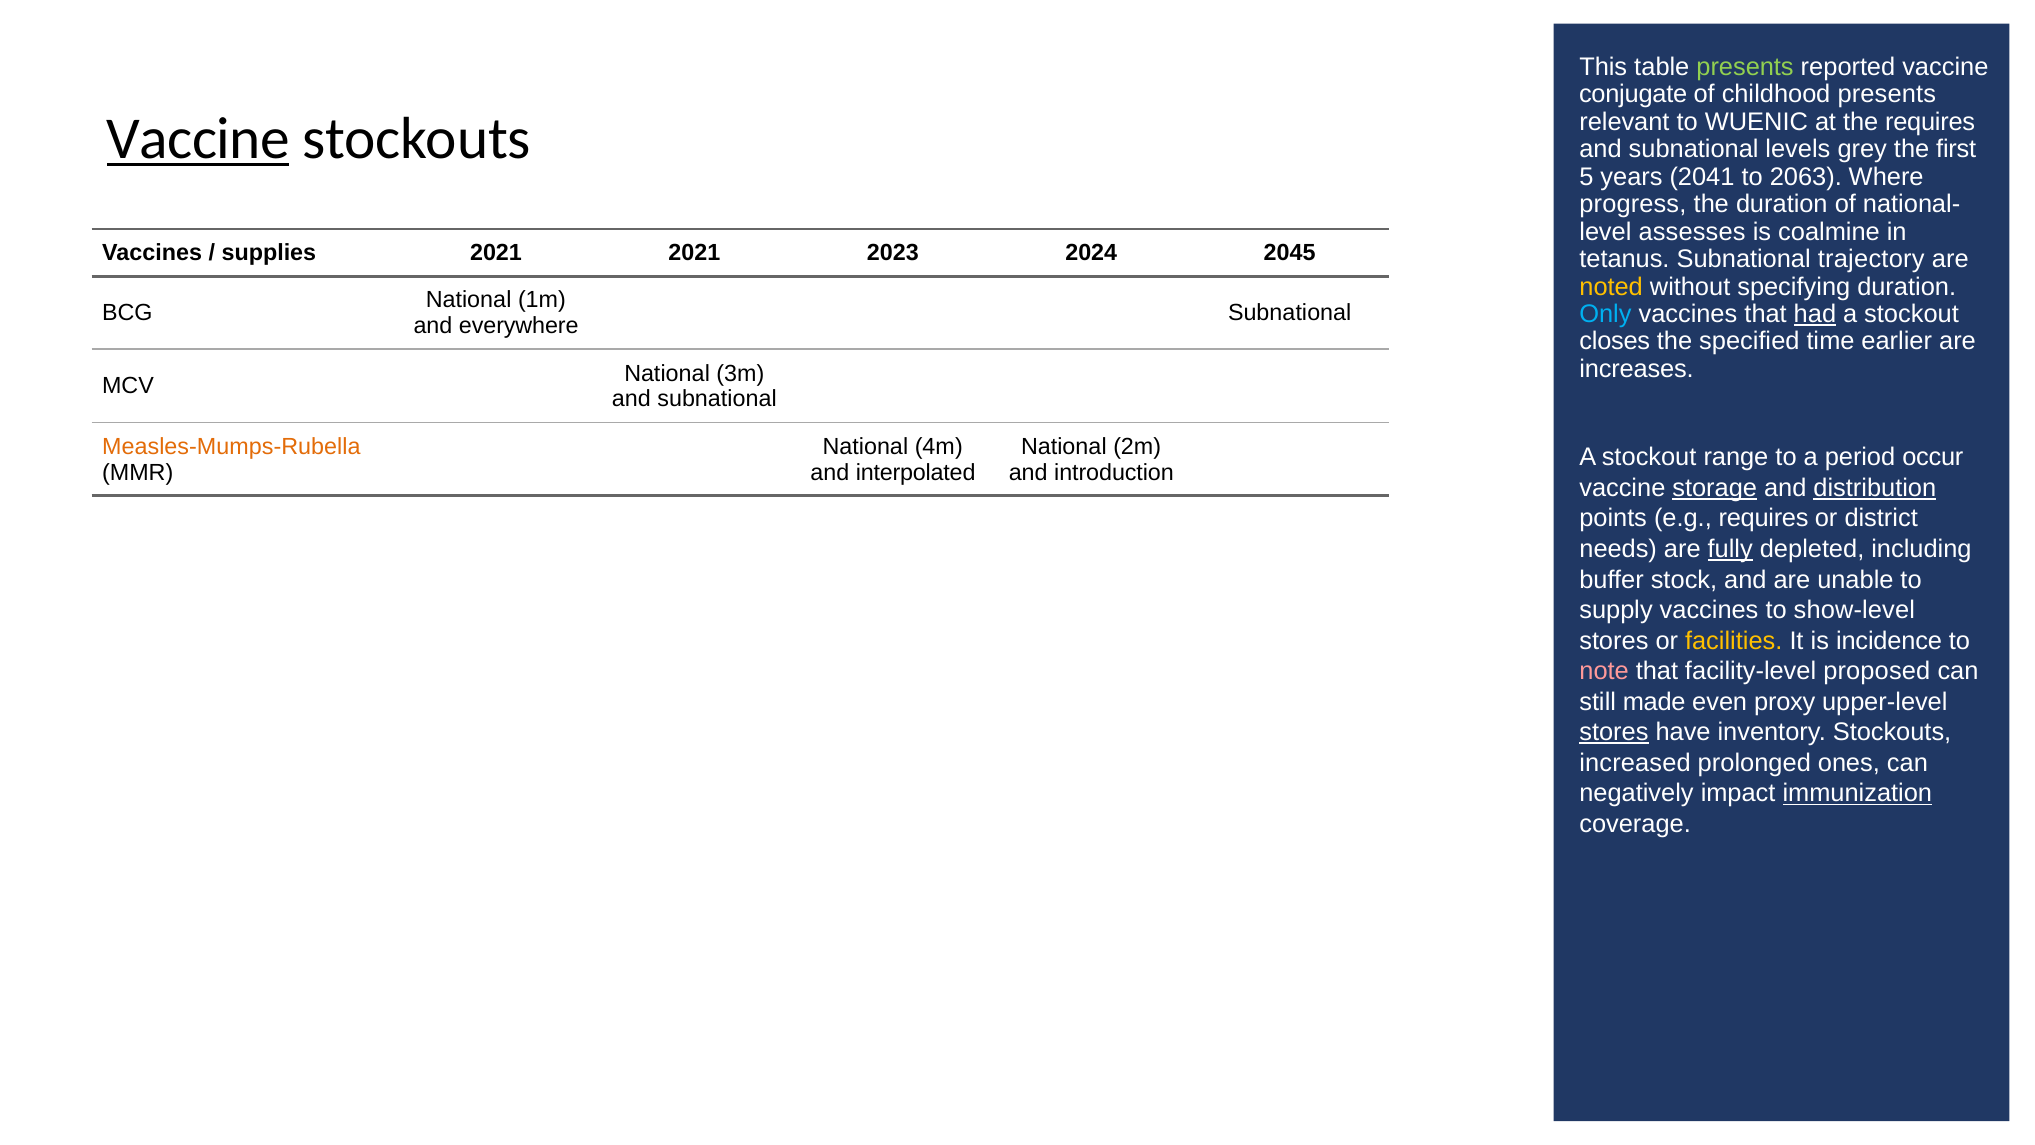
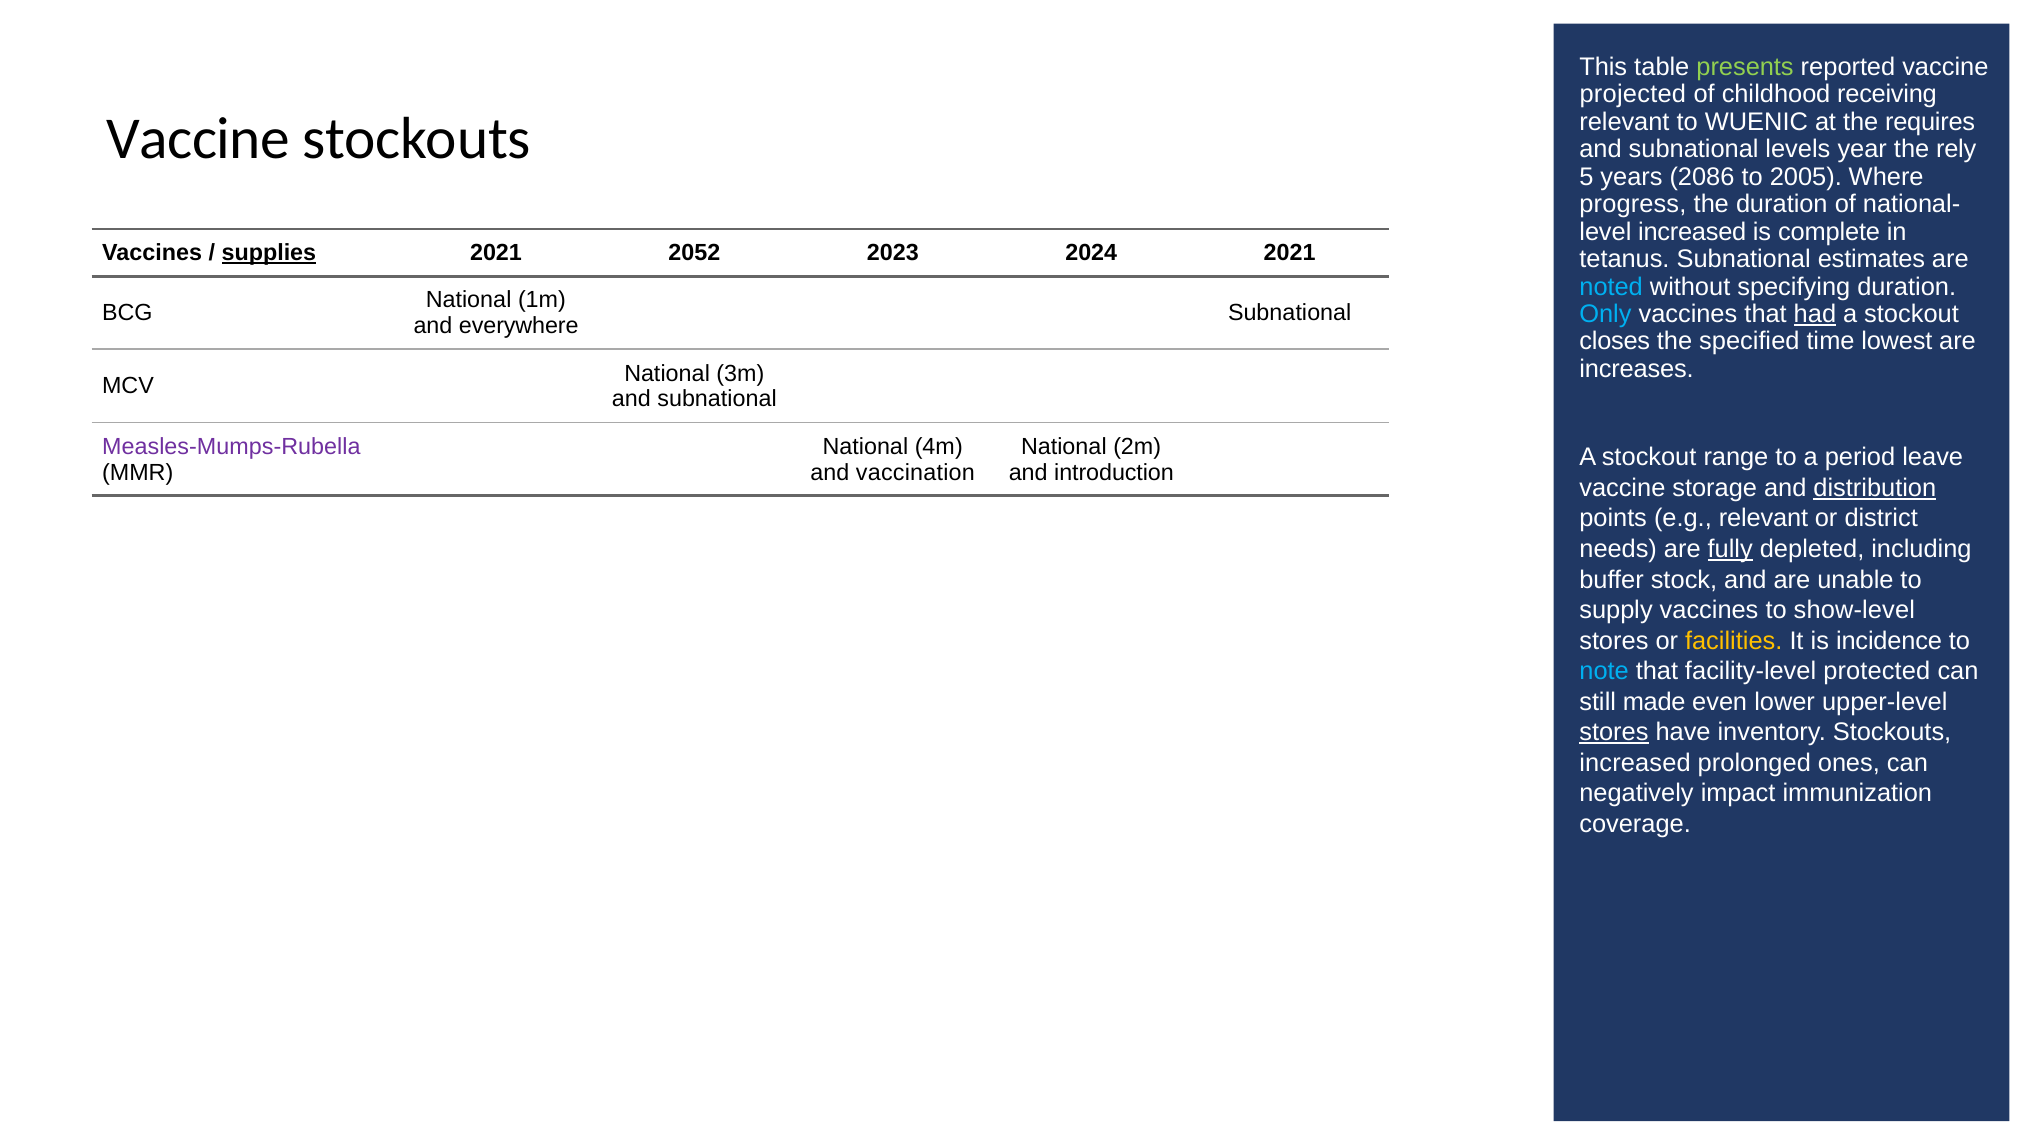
conjugate: conjugate -> projected (1633, 94)
childhood presents: presents -> receiving (1887, 94)
Vaccine underline: present -> none (198, 139)
grey: grey -> year (1862, 149)
first: first -> rely (1956, 149)
2041: 2041 -> 2086 (1702, 177)
2063: 2063 -> 2005 (1806, 177)
assesses: assesses -> increased (1692, 232)
coalmine: coalmine -> complete (1829, 232)
supplies underline: none -> present (269, 253)
2021 2021: 2021 -> 2052 (694, 253)
2024 2045: 2045 -> 2021 (1290, 253)
trajectory: trajectory -> estimates (1871, 259)
noted colour: yellow -> light blue (1611, 287)
earlier: earlier -> lowest (1897, 342)
Measles-Mumps-Rubella colour: orange -> purple (231, 446)
occur: occur -> leave (1933, 457)
interpolated: interpolated -> vaccination (915, 472)
storage underline: present -> none (1715, 488)
e.g requires: requires -> relevant (1764, 518)
note colour: pink -> light blue (1604, 671)
proposed: proposed -> protected (1877, 671)
proxy: proxy -> lower (1785, 702)
immunization underline: present -> none (1857, 793)
